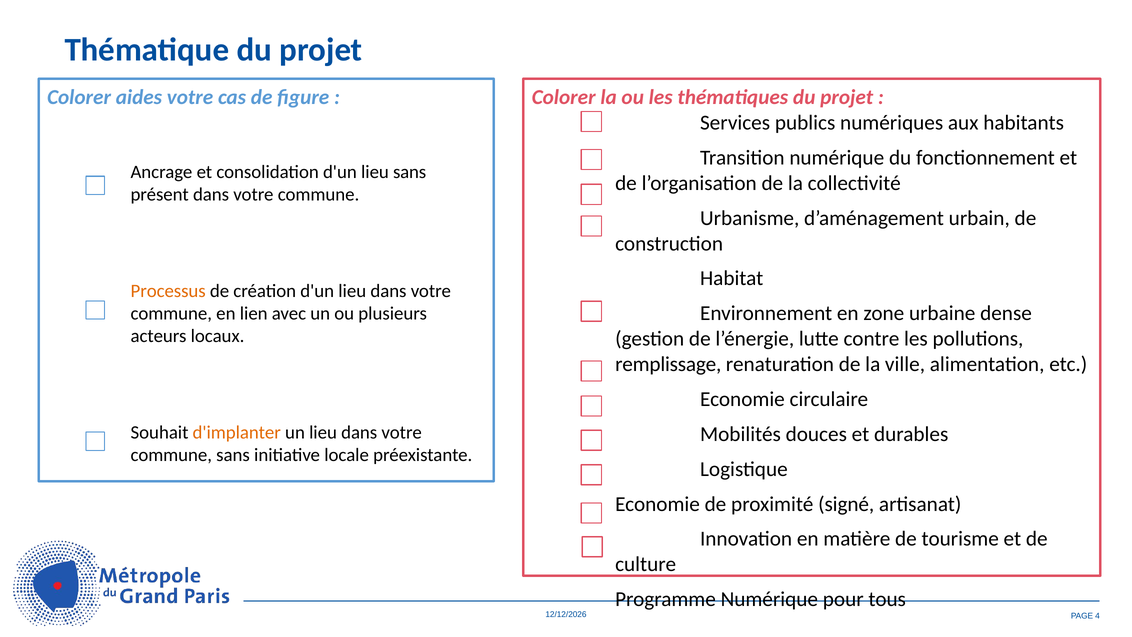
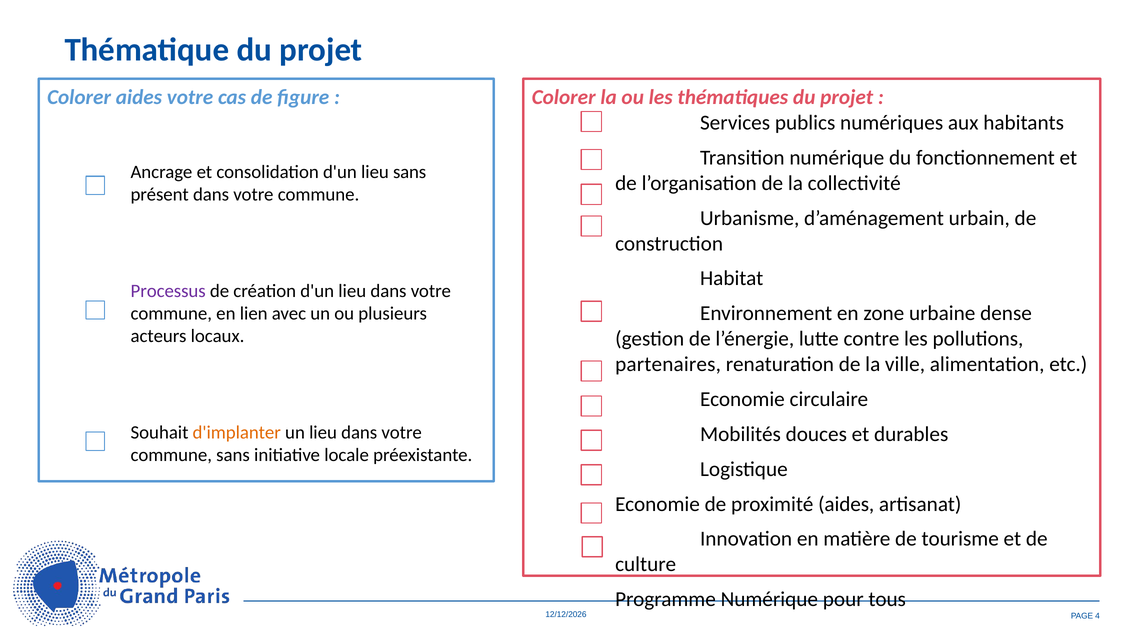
Processus colour: orange -> purple (168, 291)
remplissage: remplissage -> partenaires (668, 364)
proximité signé: signé -> aides (846, 504)
